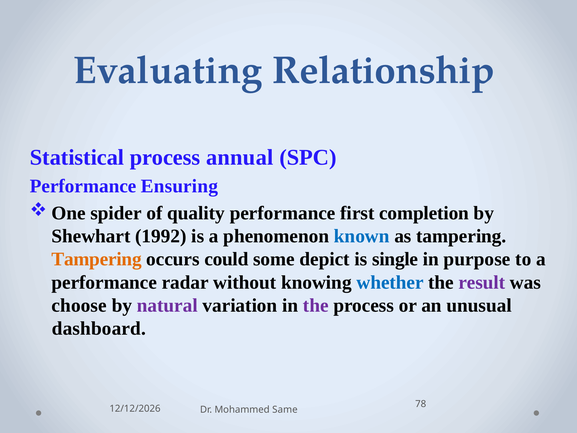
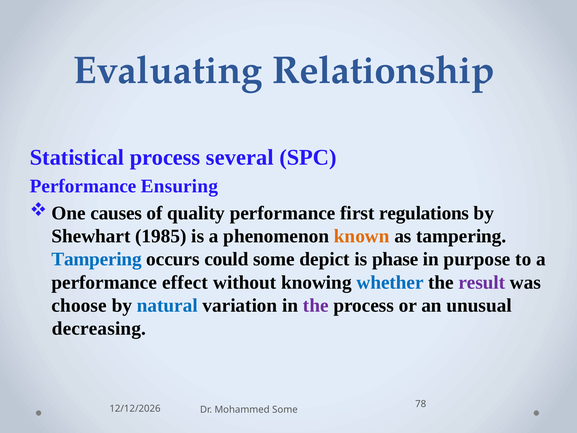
annual: annual -> several (240, 157)
spider: spider -> causes (116, 213)
completion: completion -> regulations (424, 213)
1992: 1992 -> 1985 (161, 236)
known colour: blue -> orange (362, 236)
Tampering colour: orange -> blue (97, 259)
single: single -> phase (395, 259)
radar: radar -> effect (185, 282)
natural colour: purple -> blue (167, 305)
dashboard: dashboard -> decreasing (99, 328)
Mohammed Same: Same -> Some (285, 409)
